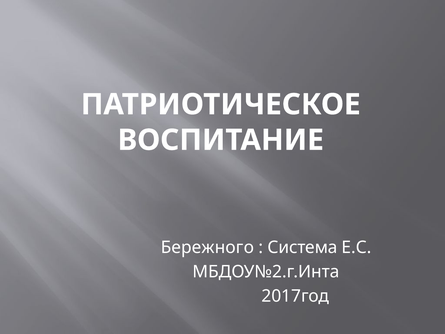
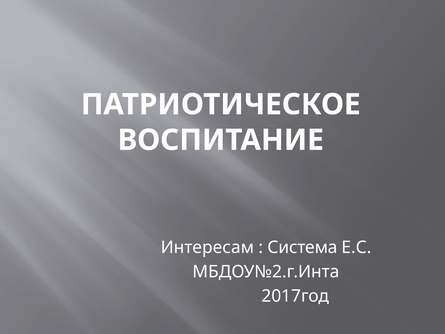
Бережного: Бережного -> Интересам (207, 247)
